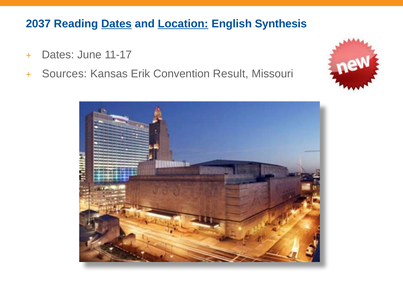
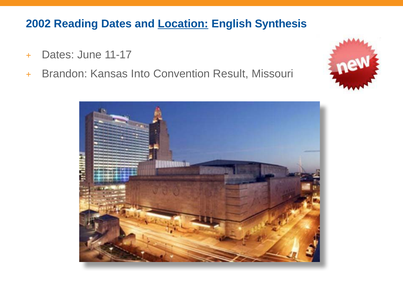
2037: 2037 -> 2002 (38, 24)
Dates underline: present -> none (116, 24)
Sources: Sources -> Brandon (64, 74)
Erik: Erik -> Into (140, 74)
